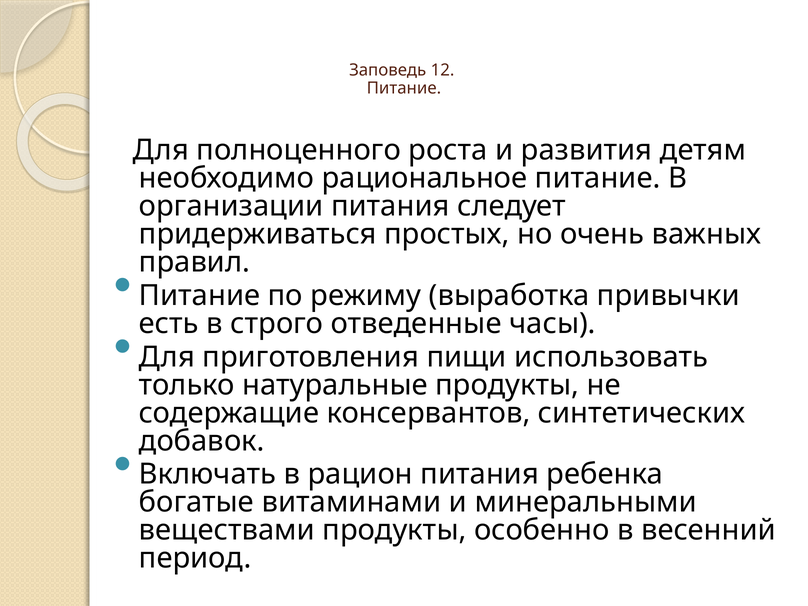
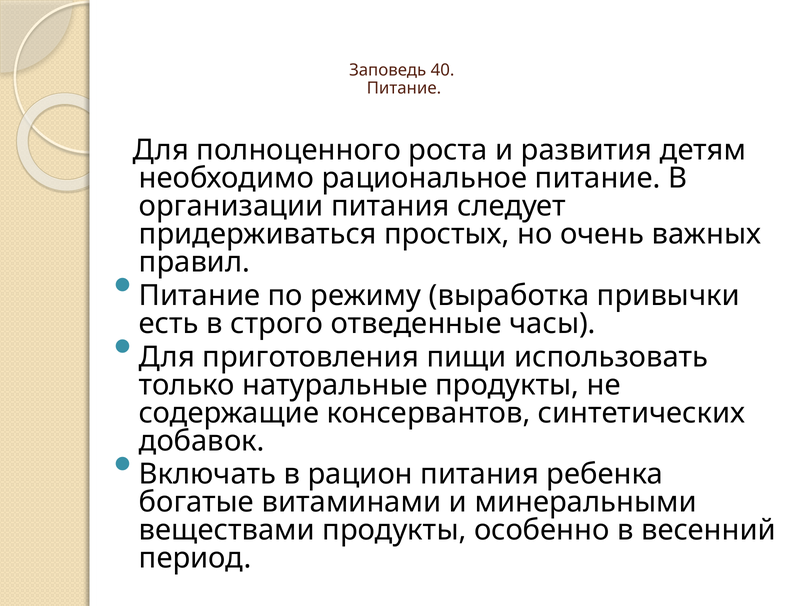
12: 12 -> 40 (443, 70)
